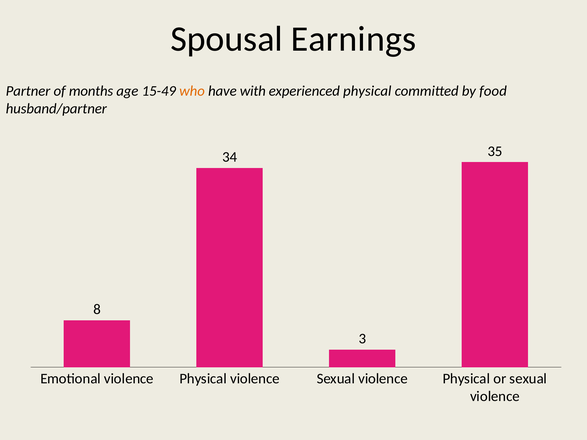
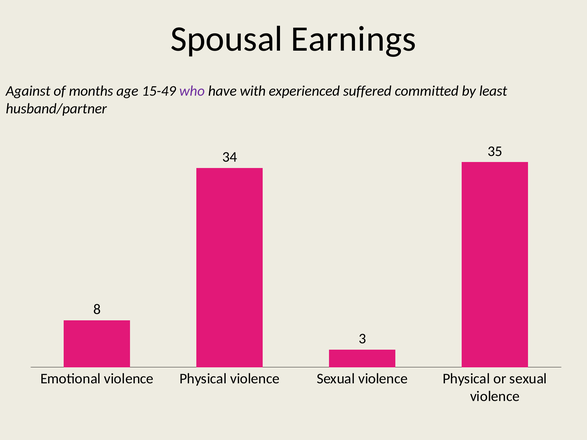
Partner: Partner -> Against (28, 91)
who colour: orange -> purple (192, 91)
experienced physical: physical -> suffered (367, 91)
food: food -> least (493, 91)
